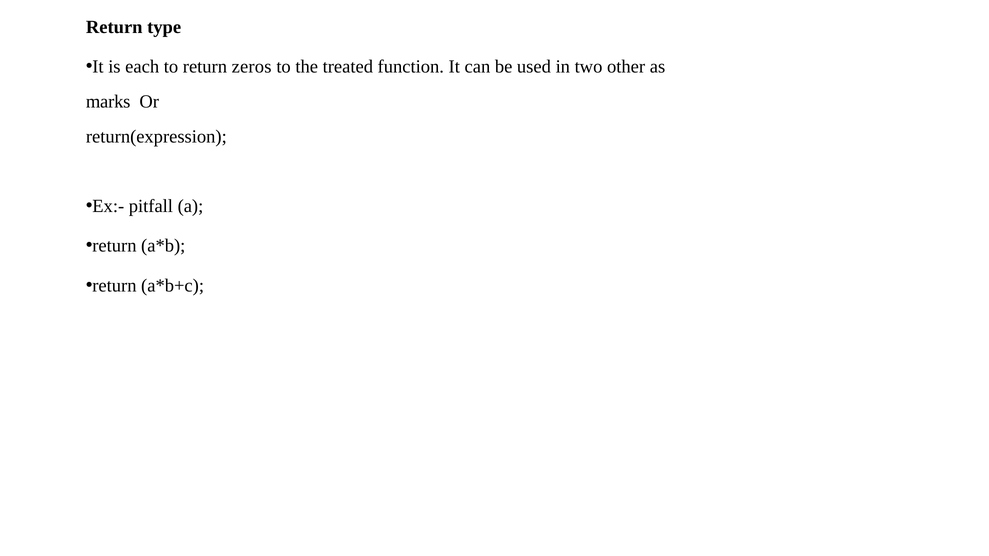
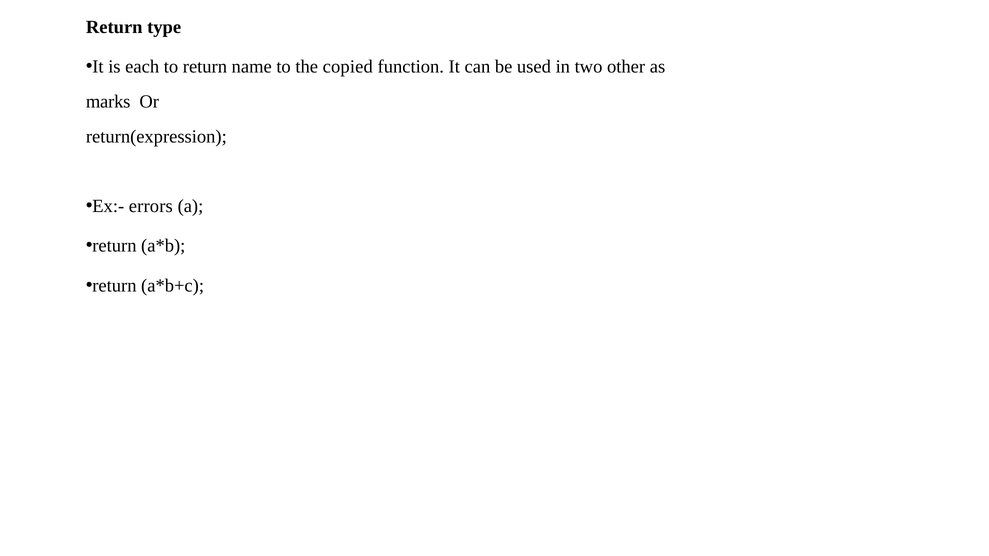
zeros: zeros -> name (252, 67)
treated: treated -> copied (348, 67)
pitfall: pitfall -> errors (151, 206)
